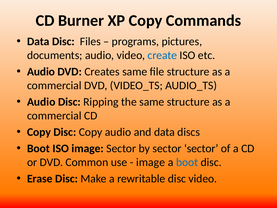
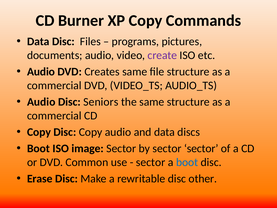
create colour: blue -> purple (162, 55)
Ripping: Ripping -> Seniors (101, 102)
image: image -> sector (151, 162)
disc video: video -> other (203, 178)
